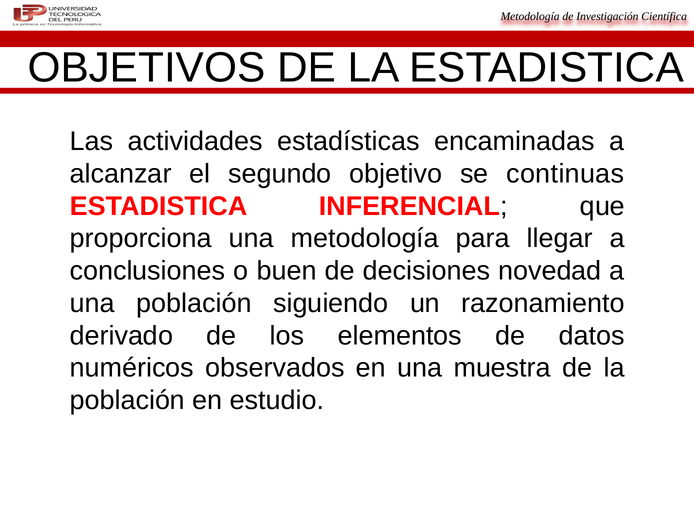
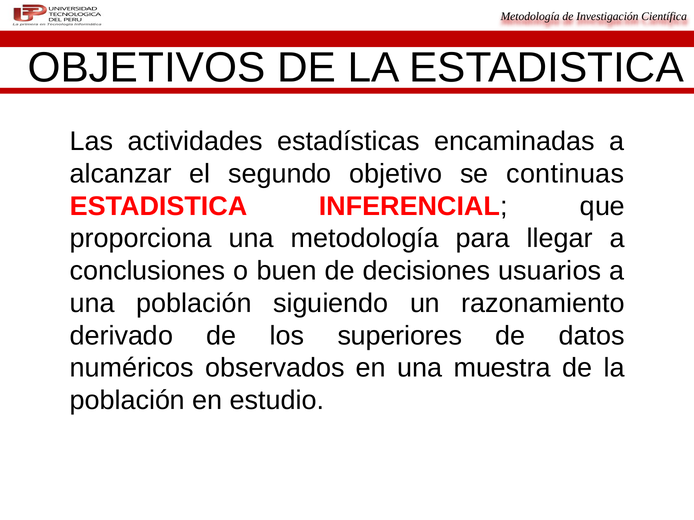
novedad: novedad -> usuarios (550, 271)
elementos: elementos -> superiores (400, 336)
